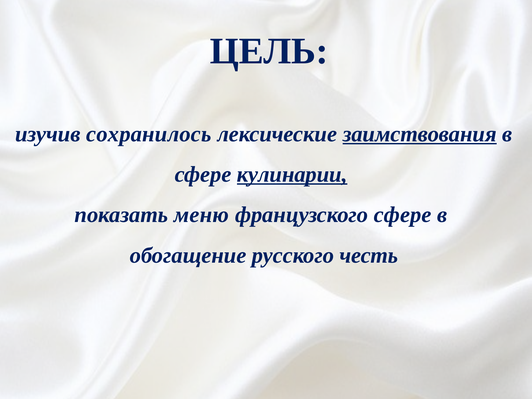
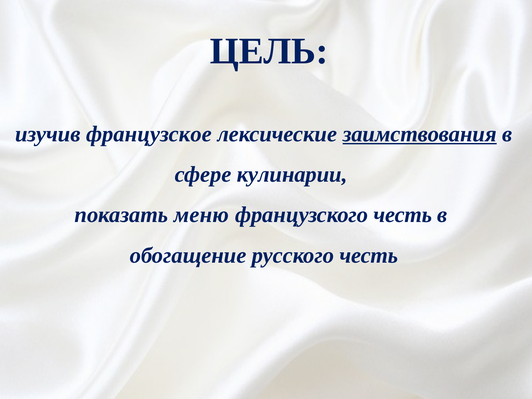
сохранилось: сохранилось -> французское (149, 134)
кулинарии underline: present -> none (292, 174)
французского сфере: сфере -> честь (403, 215)
